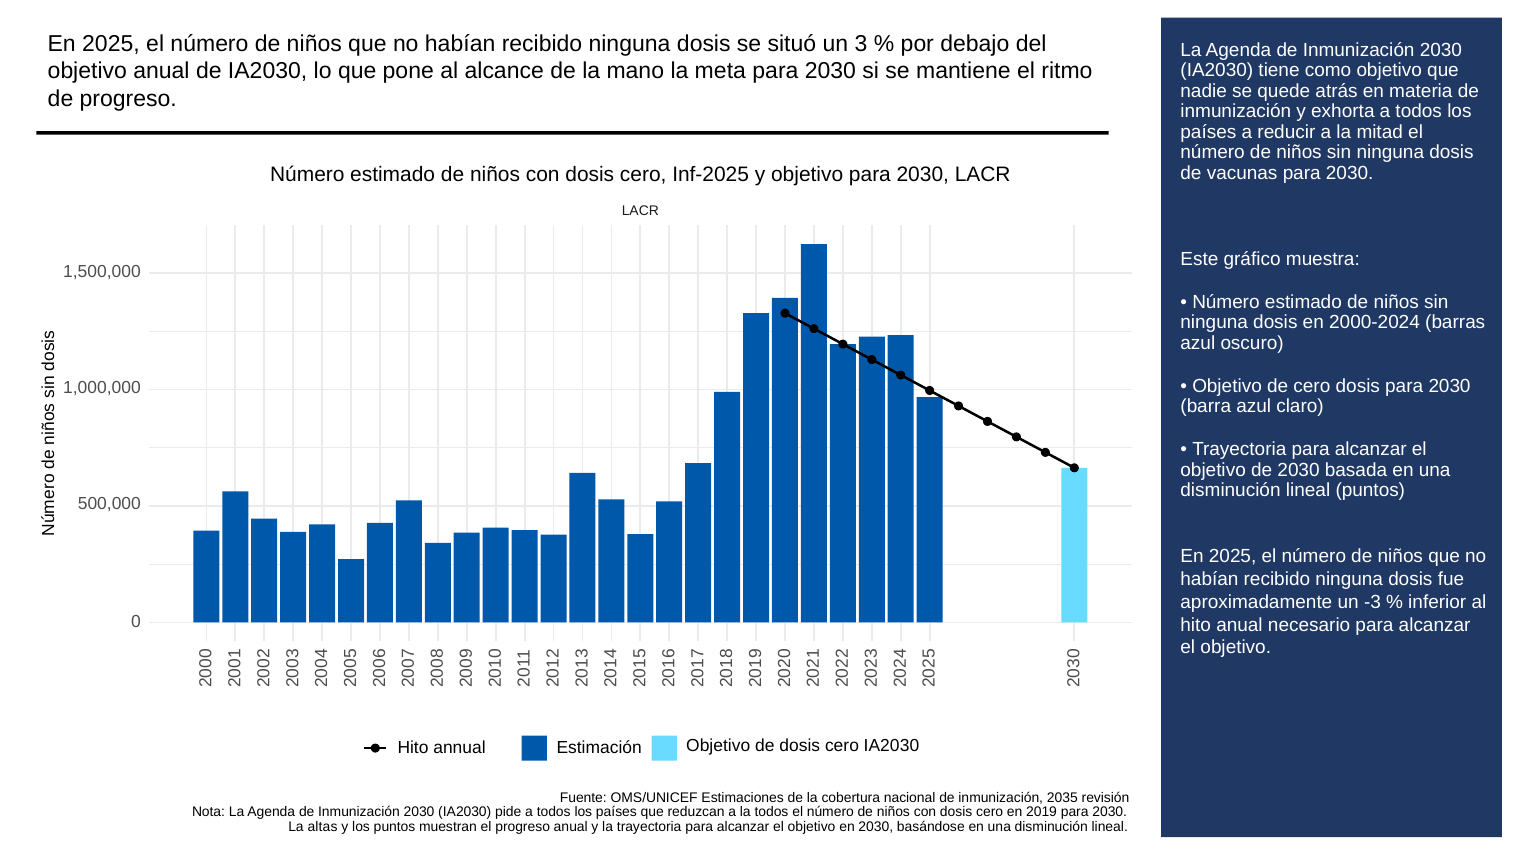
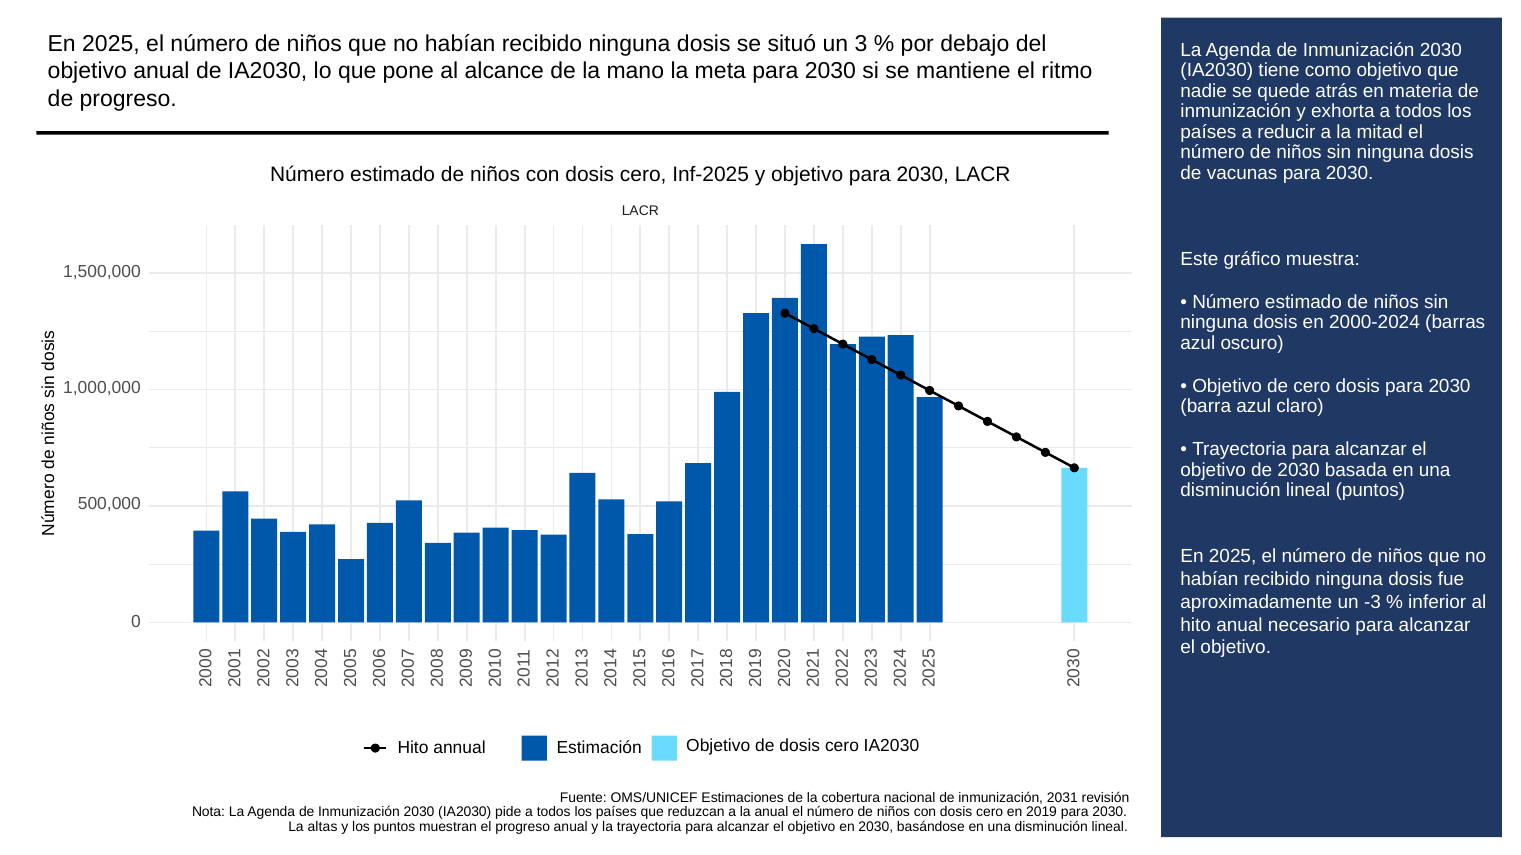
2035: 2035 -> 2031 (1062, 798)
la todos: todos -> anual (771, 813)
